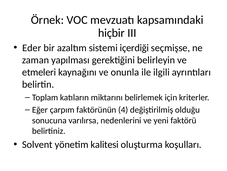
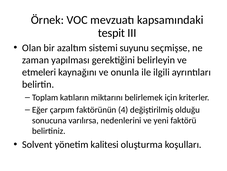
hiçbir: hiçbir -> tespit (111, 33)
Eder: Eder -> Olan (32, 48)
içerdiği: içerdiği -> suyunu (134, 48)
